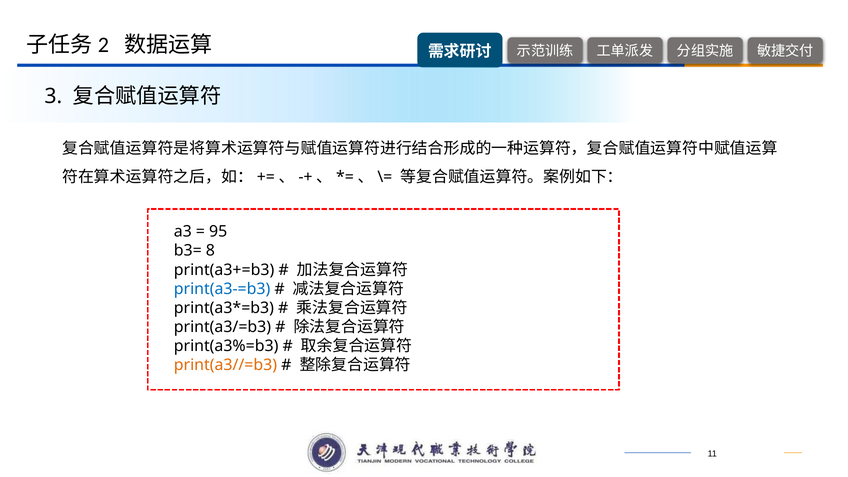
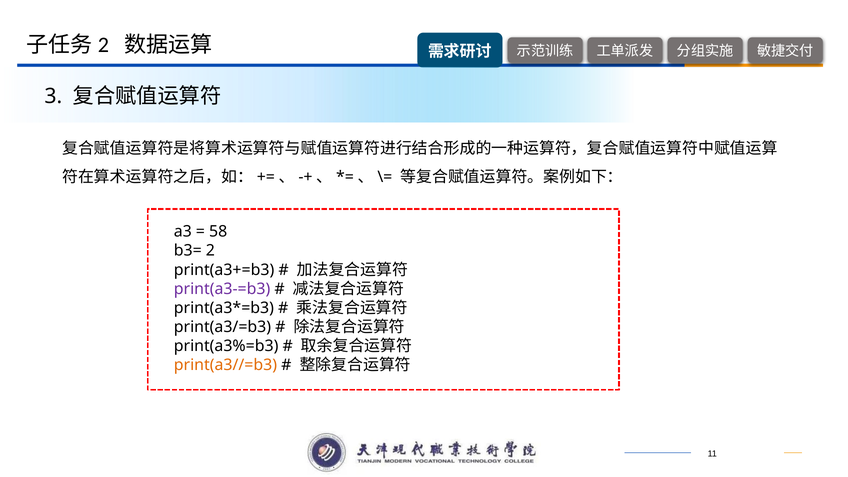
95: 95 -> 58 (218, 232)
8: 8 -> 2 (210, 251)
print(a3-=b3 colour: blue -> purple (222, 289)
